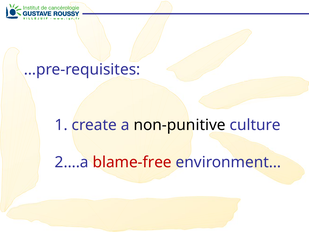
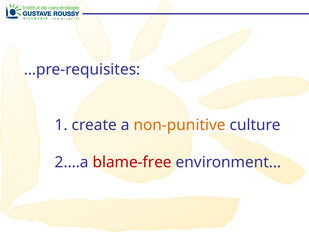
non-punitive colour: black -> orange (180, 125)
